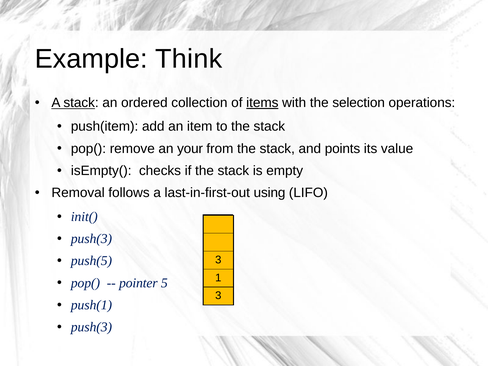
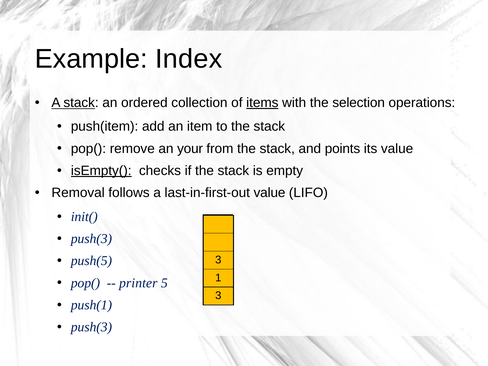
Think: Think -> Index (189, 59)
isEmpty( underline: none -> present (101, 171)
last-in-first-out using: using -> value (270, 193)
pointer: pointer -> printer (138, 283)
